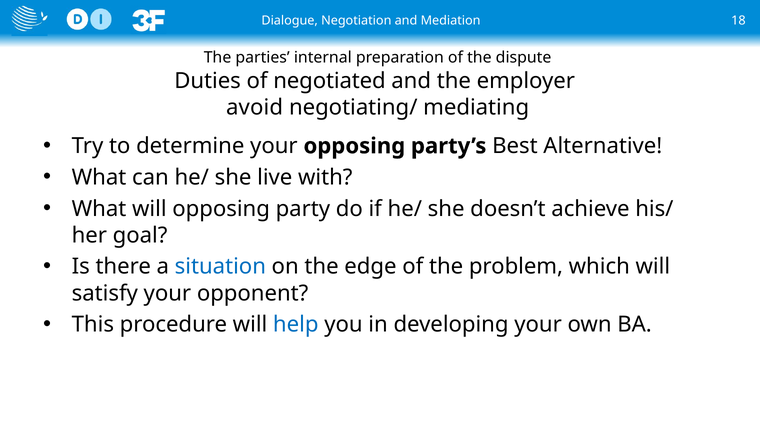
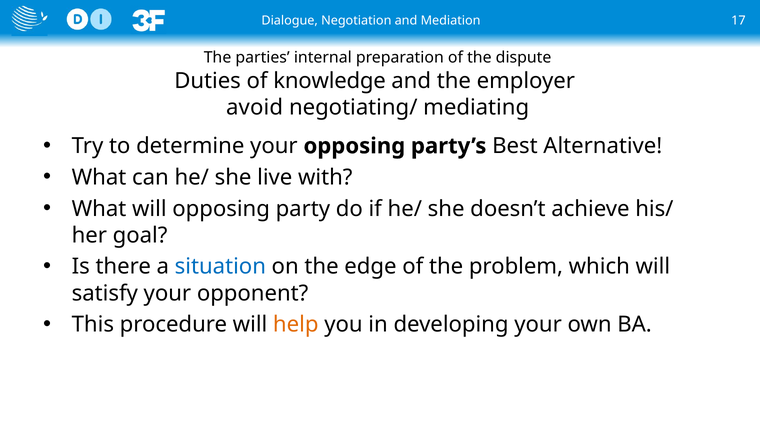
18: 18 -> 17 (738, 21)
negotiated: negotiated -> knowledge (330, 81)
help colour: blue -> orange (296, 325)
